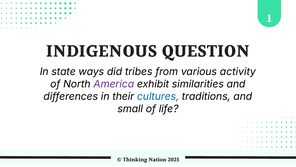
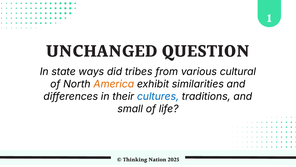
INDIGENOUS: INDIGENOUS -> UNCHANGED (102, 52)
activity: activity -> cultural (238, 71)
America colour: purple -> orange (114, 84)
